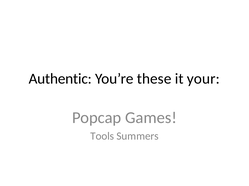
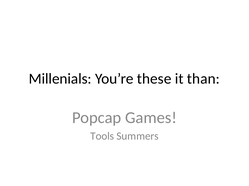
Authentic: Authentic -> Millenials (60, 79)
your: your -> than (203, 79)
